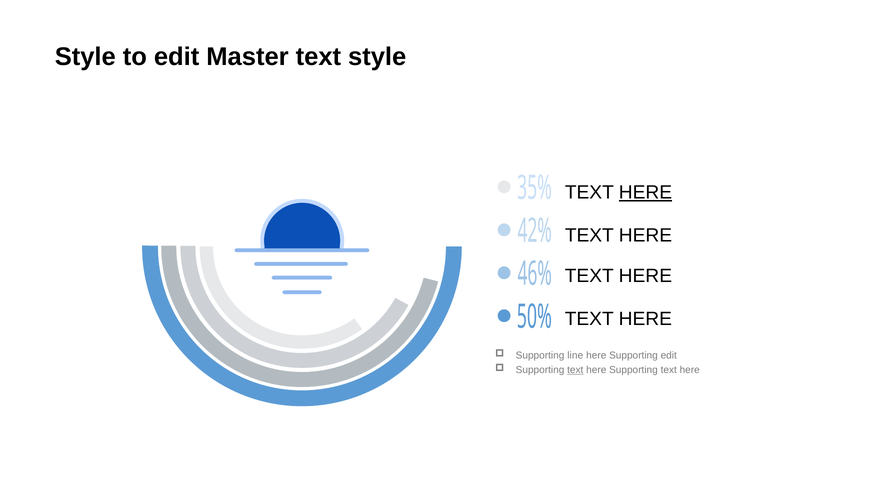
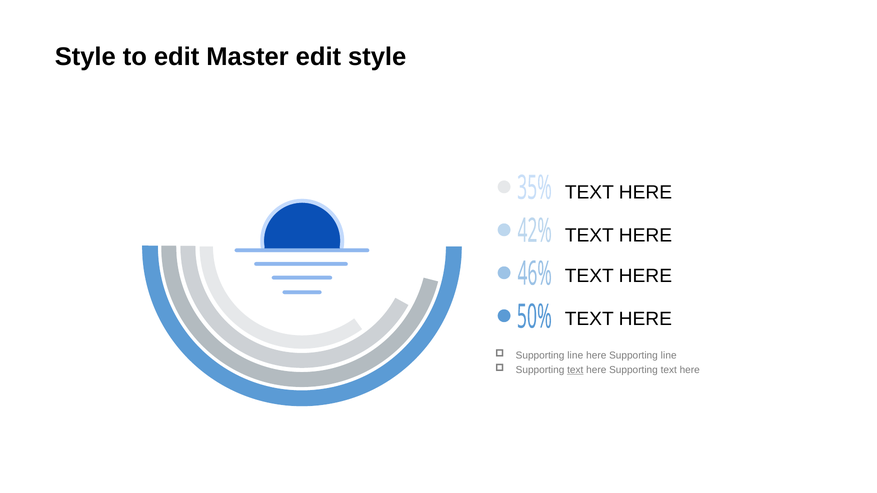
Master text: text -> edit (318, 57)
HERE underline: present -> none (645, 193)
here Supporting edit: edit -> line (669, 355)
